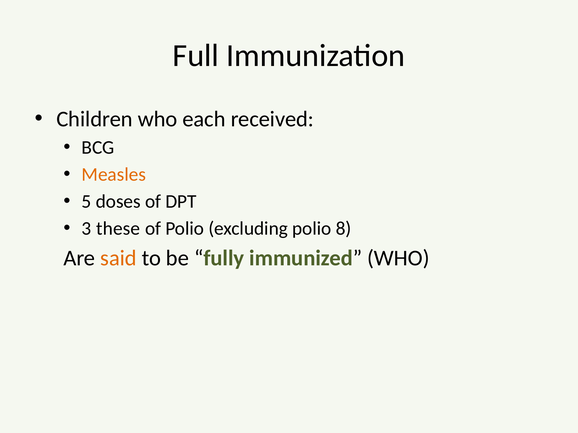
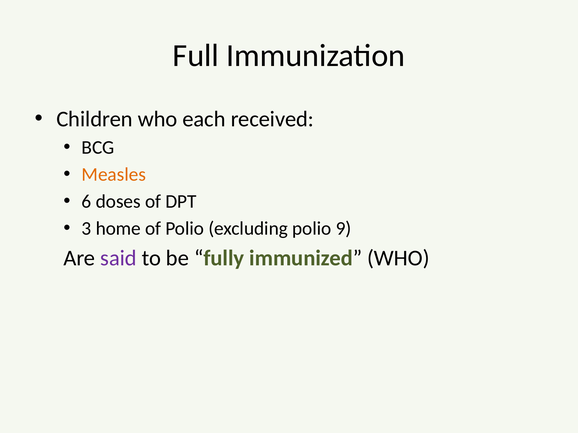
5: 5 -> 6 (87, 202)
these: these -> home (118, 229)
8: 8 -> 9 (344, 229)
said colour: orange -> purple (118, 258)
